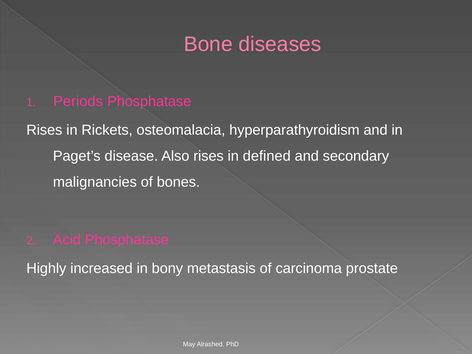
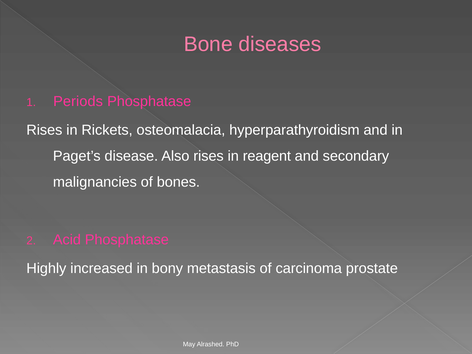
defined: defined -> reagent (267, 156)
